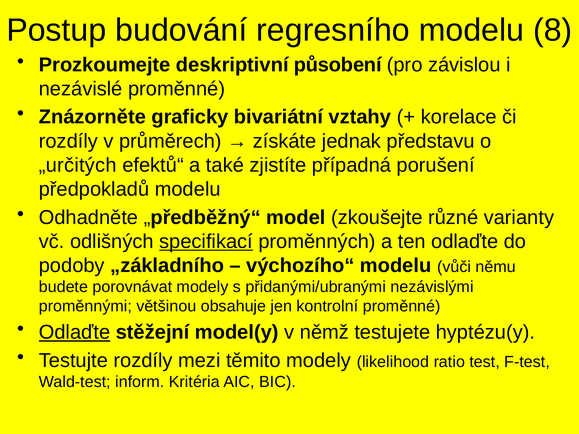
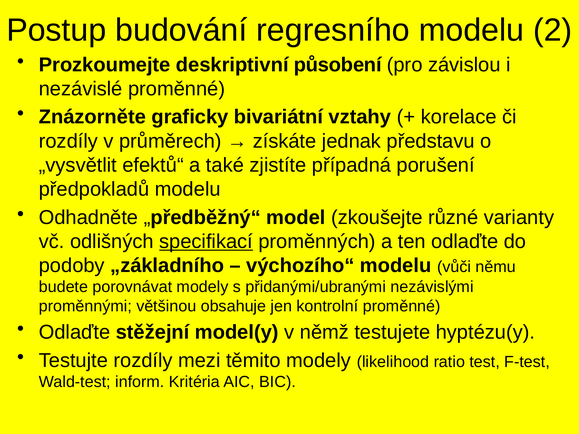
8: 8 -> 2 (553, 30)
„určitých: „určitých -> „vysvětlit (78, 165)
Odlaďte underline: present -> none (75, 332)
